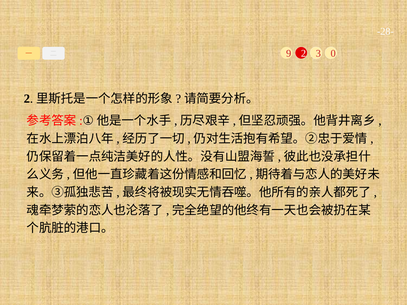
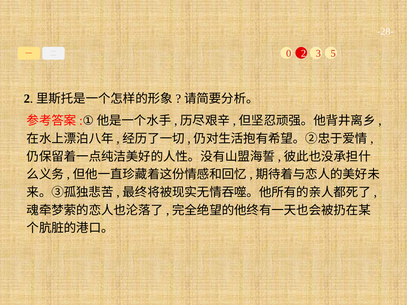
9: 9 -> 0 (289, 54)
0: 0 -> 5 (333, 54)
